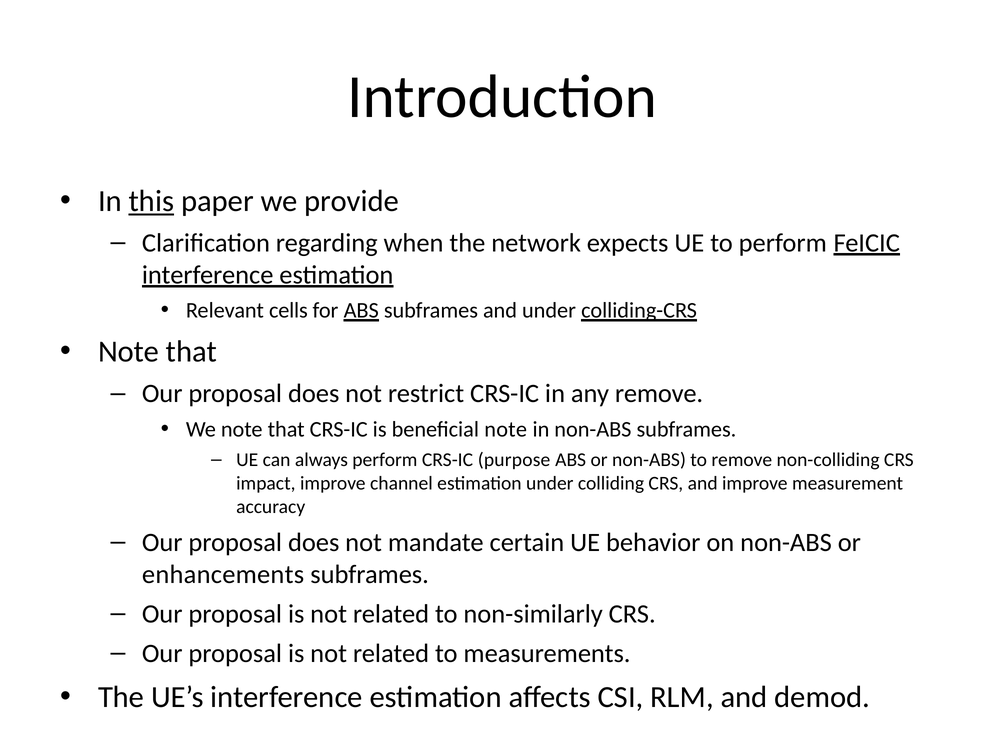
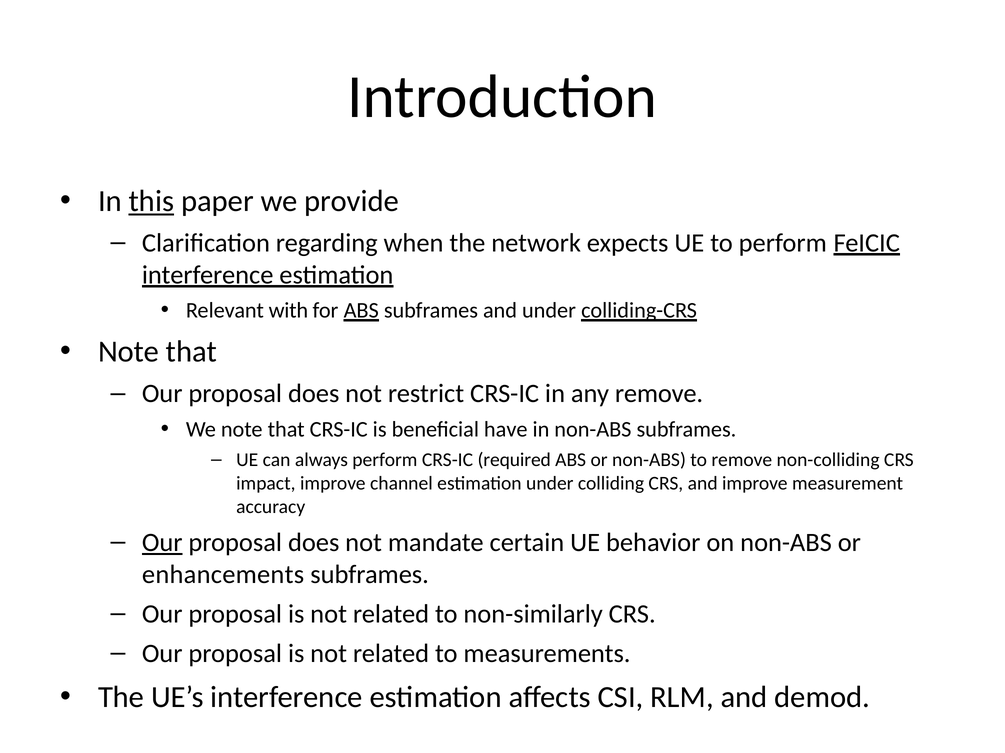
cells: cells -> with (288, 311)
beneficial note: note -> have (506, 430)
purpose: purpose -> required (514, 460)
Our underline: none -> present (162, 543)
